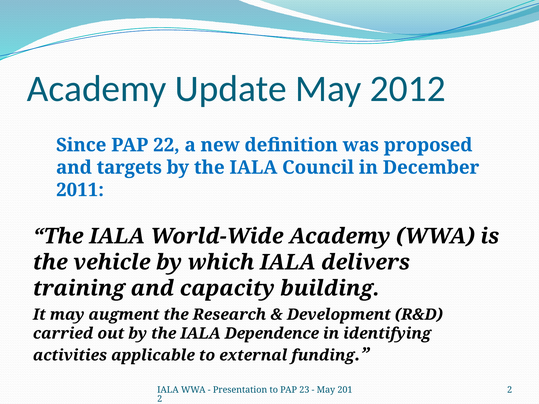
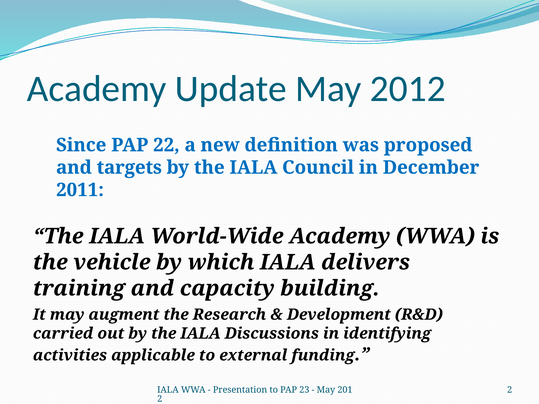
Dependence: Dependence -> Discussions (272, 334)
